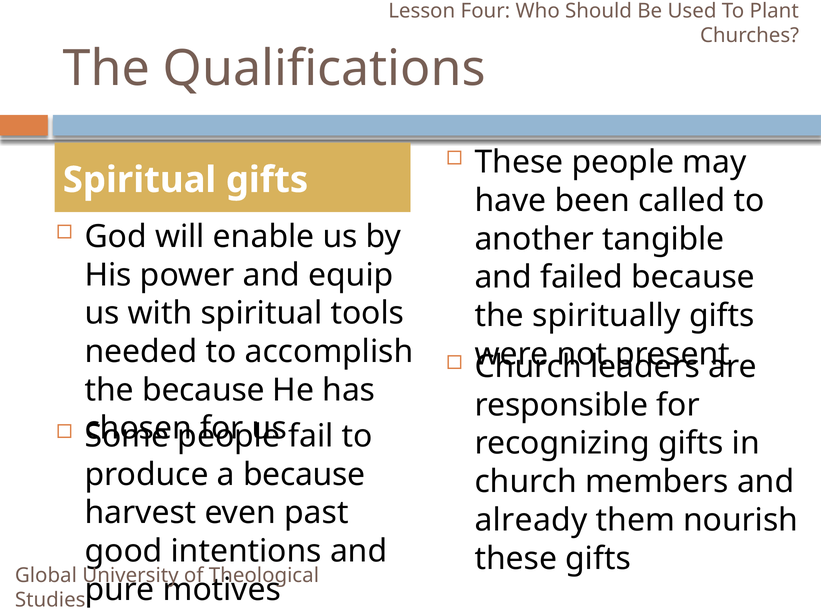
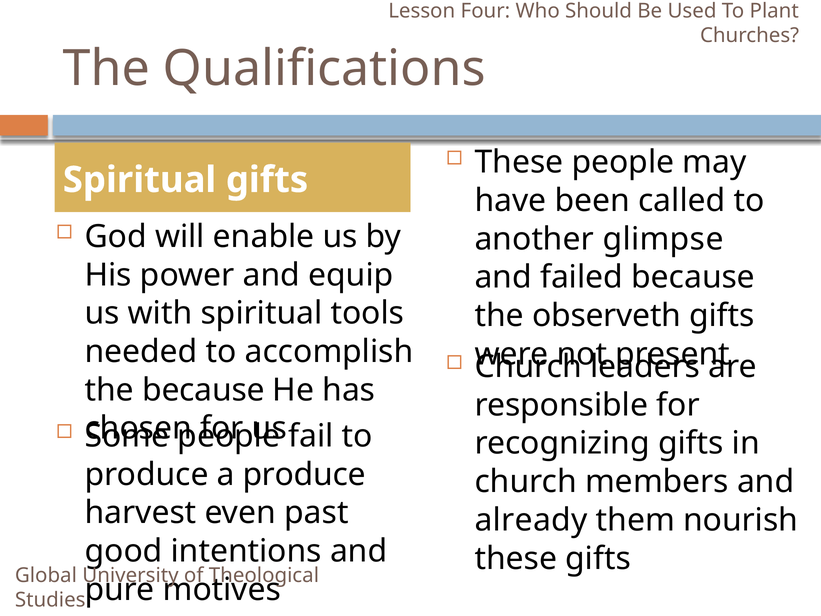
tangible: tangible -> glimpse (663, 239)
spiritually: spiritually -> observeth (607, 316)
a because: because -> produce (304, 474)
